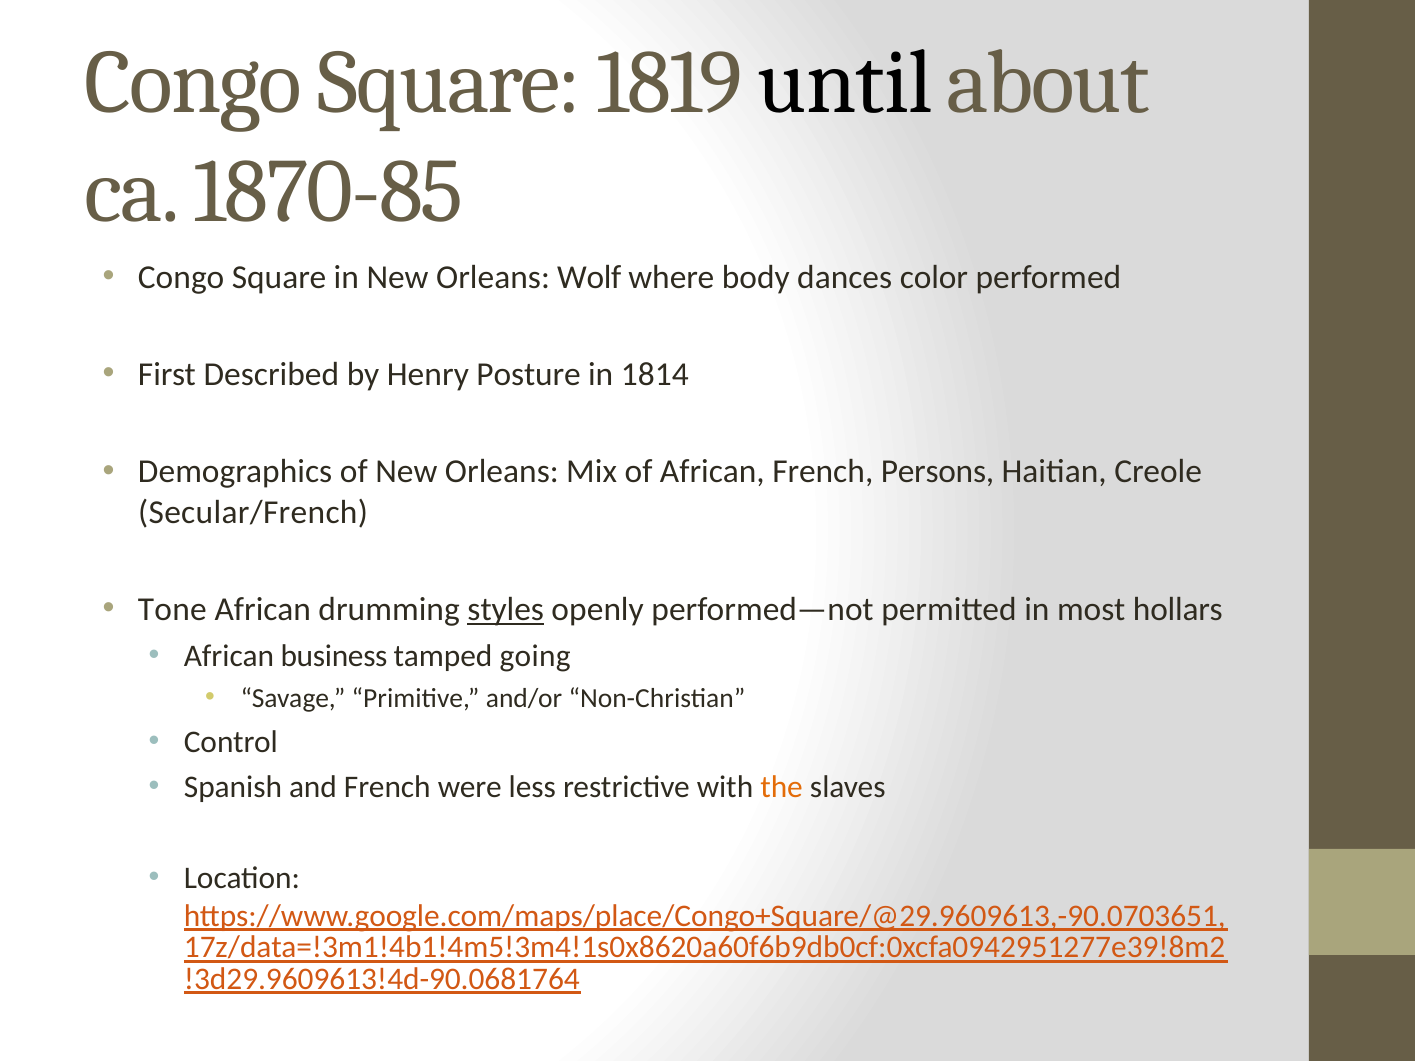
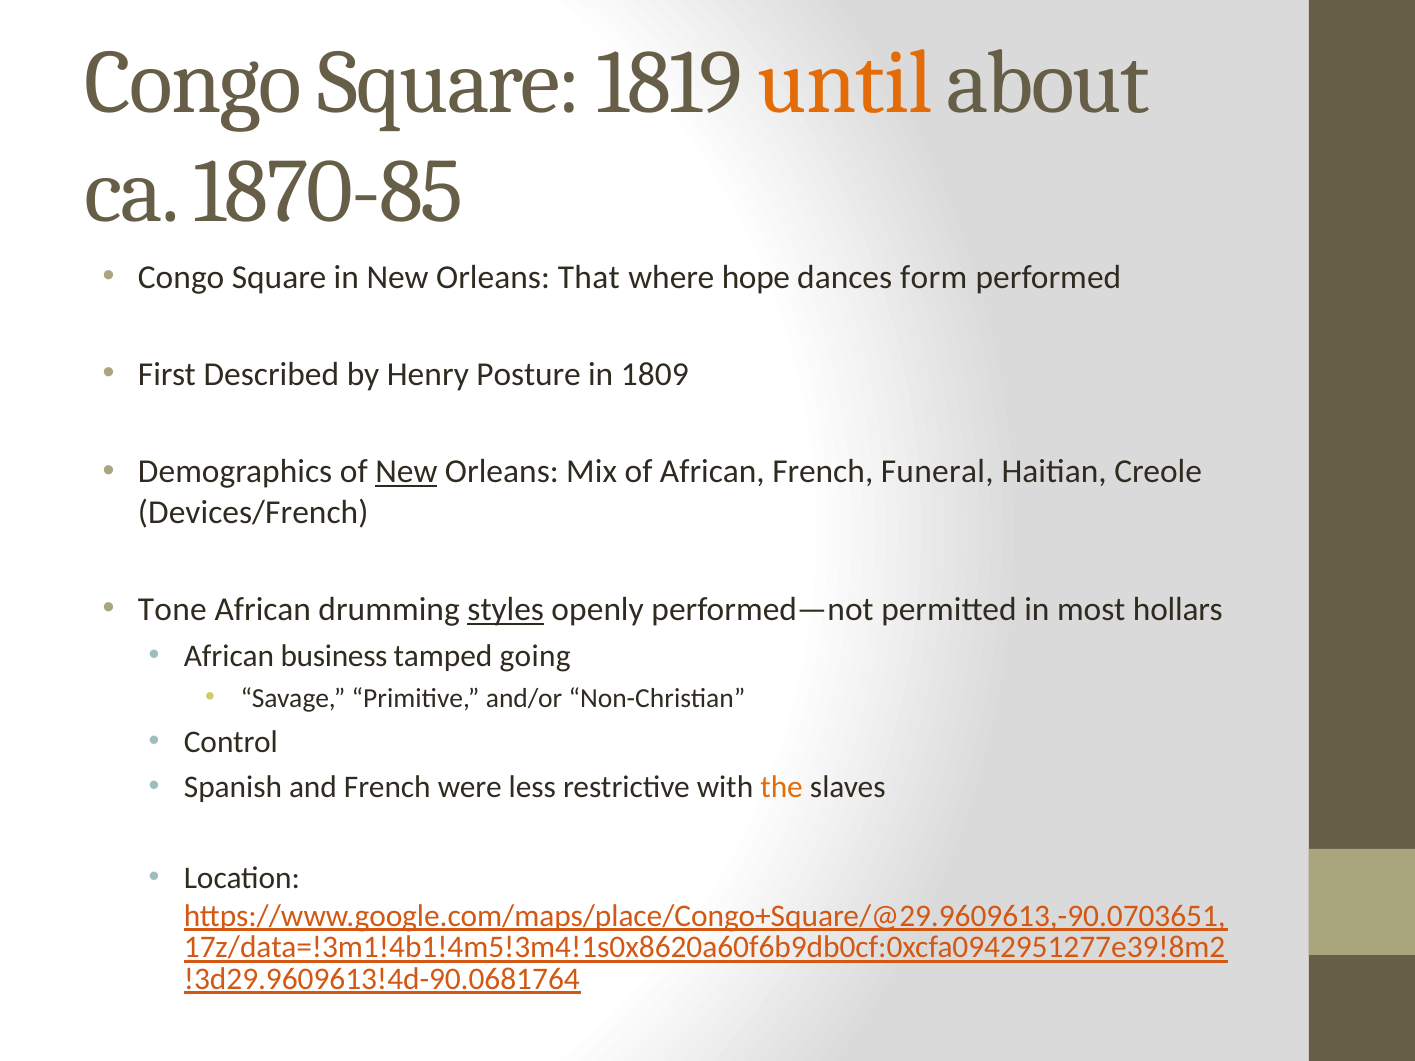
until colour: black -> orange (845, 83)
Wolf: Wolf -> That (589, 277)
body: body -> hope (756, 277)
color: color -> form (934, 277)
1814: 1814 -> 1809 (655, 375)
New underline: none -> present (406, 472)
Persons: Persons -> Funeral (937, 472)
Secular/French: Secular/French -> Devices/French (253, 512)
